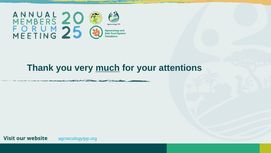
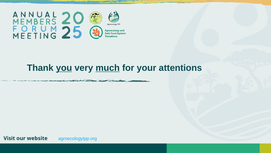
you underline: none -> present (64, 68)
